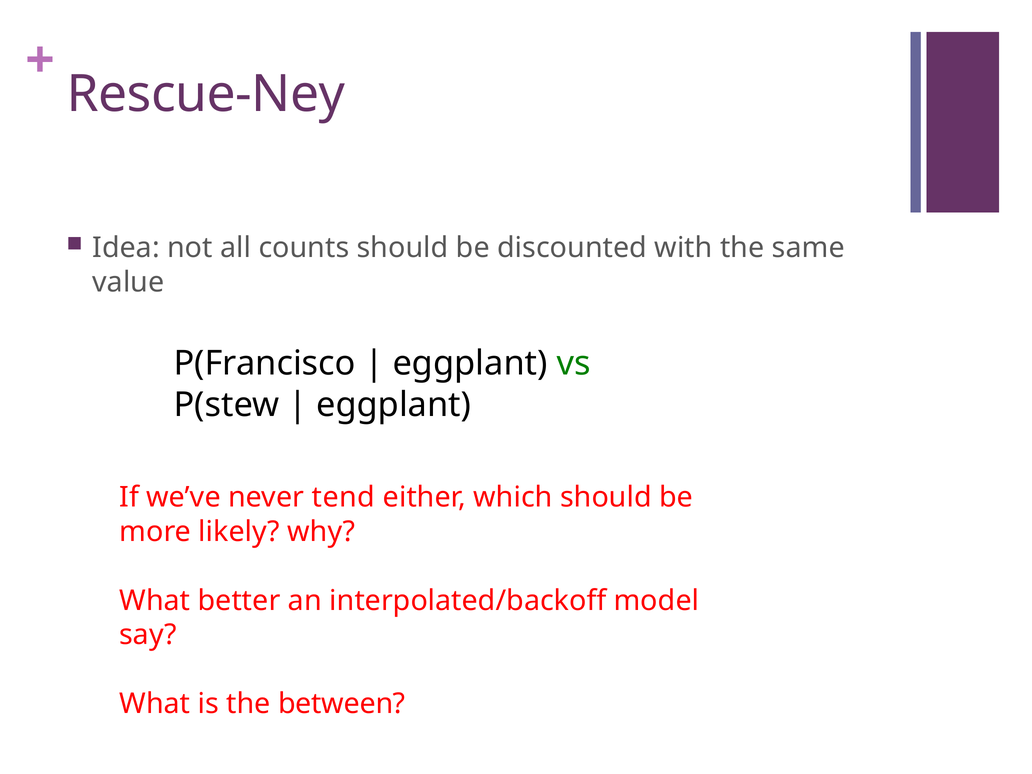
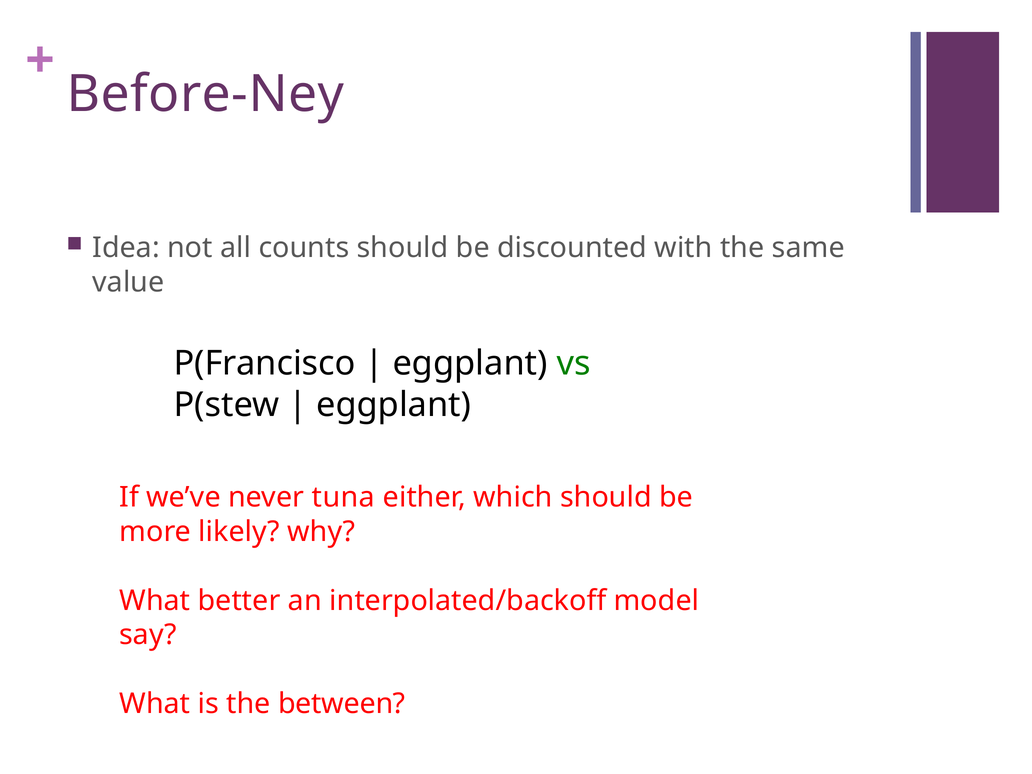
Rescue-Ney: Rescue-Ney -> Before-Ney (205, 94)
tend: tend -> tuna (343, 497)
